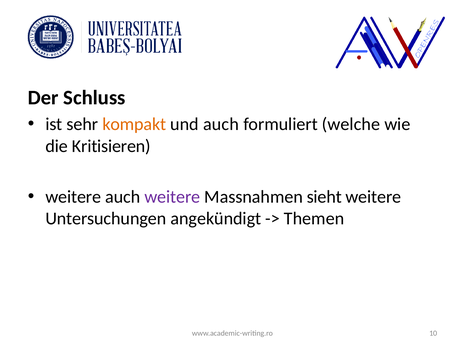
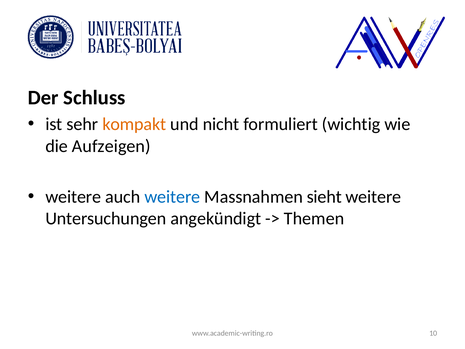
und auch: auch -> nicht (221, 124)
welche: welche -> wichtig (351, 124)
Kritisieren: Kritisieren -> Aufzeigen (111, 146)
weitere colour: purple -> blue (172, 197)
